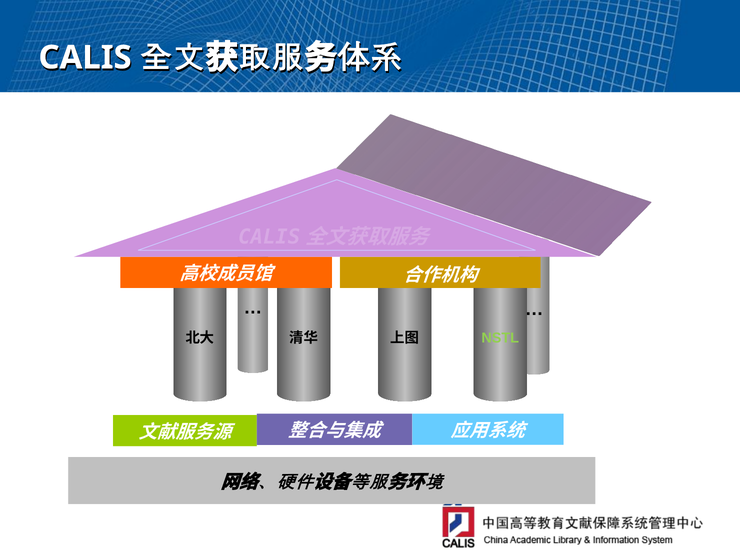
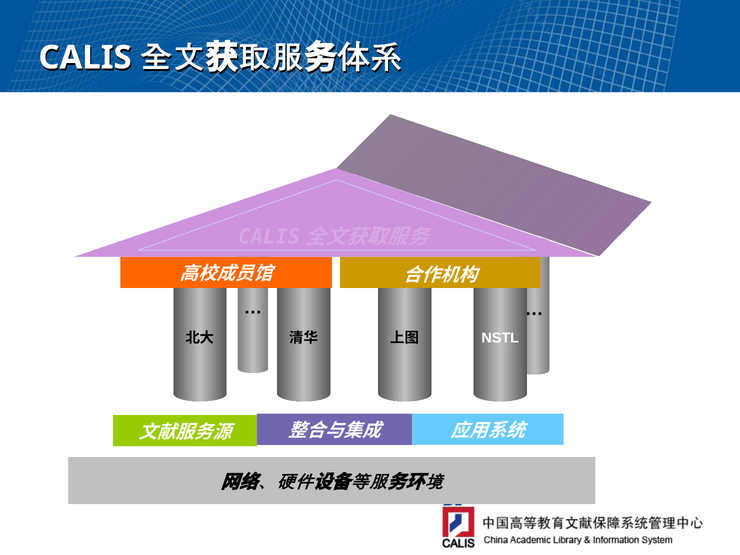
NSTL colour: light green -> white (500, 338)
